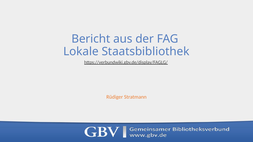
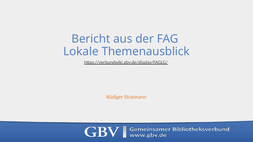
Staatsbibliothek: Staatsbibliothek -> Themenausblick (146, 52)
